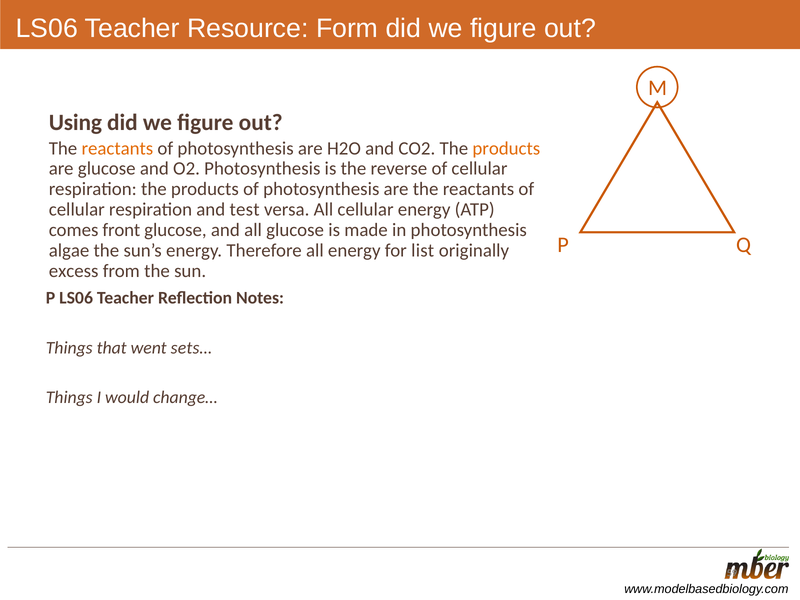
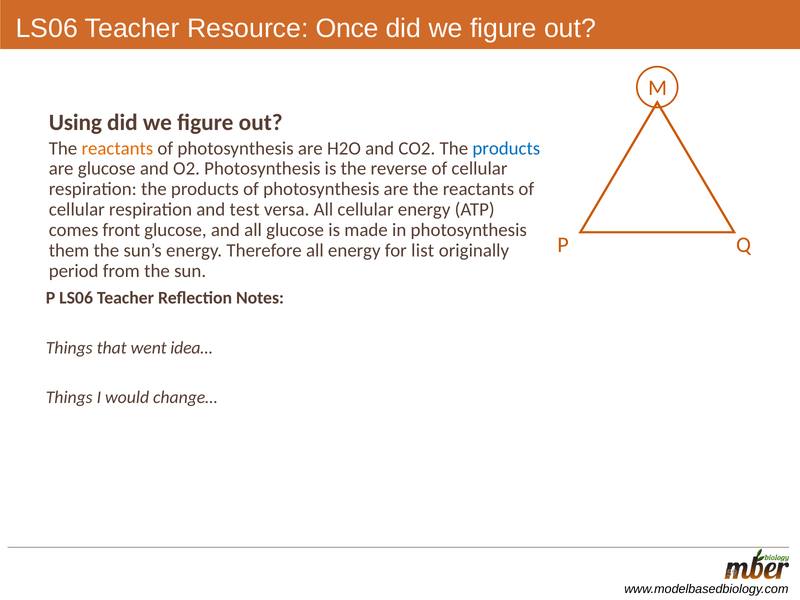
Form: Form -> Once (347, 29)
products colour: orange -> blue (506, 148)
algae: algae -> them (69, 250)
excess: excess -> period (74, 271)
sets…: sets… -> idea… (191, 348)
